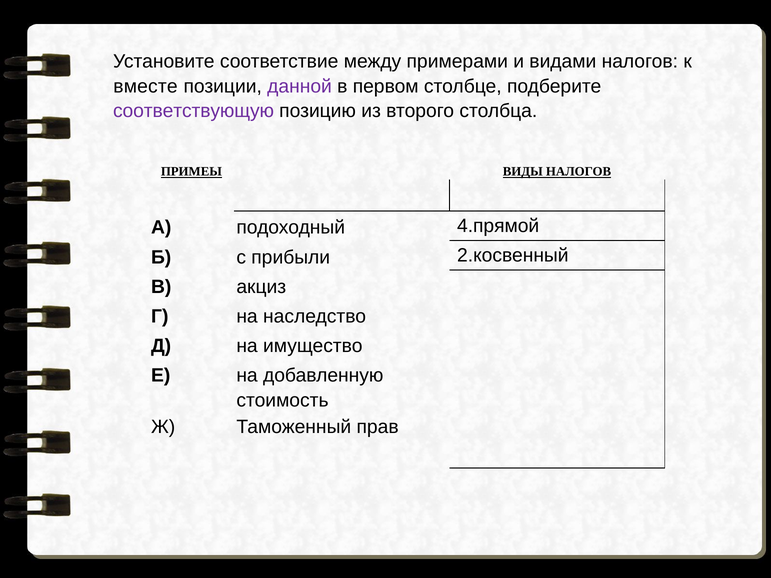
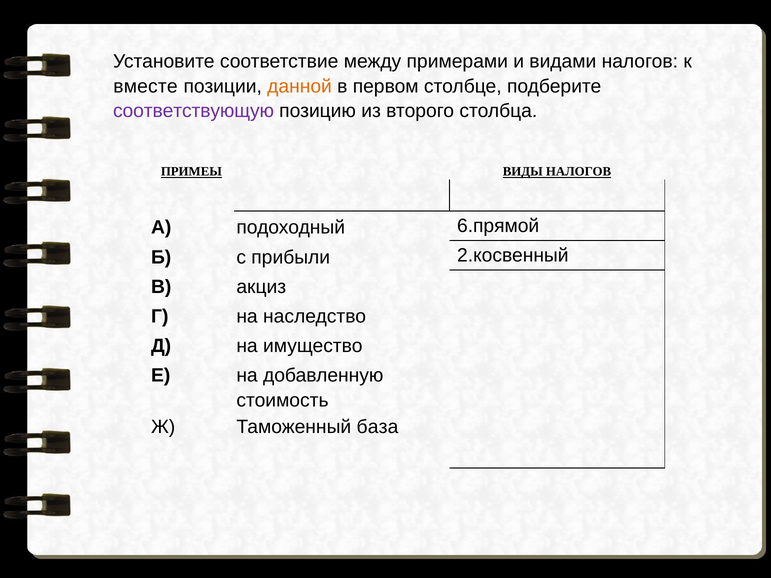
данной colour: purple -> orange (300, 86)
4.прямой: 4.прямой -> 6.прямой (498, 226)
прав: прав -> база (377, 427)
